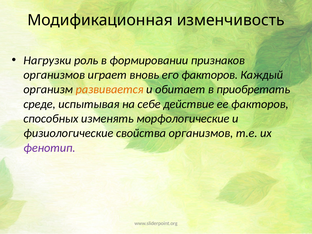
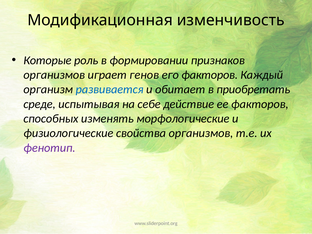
Нагрузки: Нагрузки -> Которые (47, 60)
вновь: вновь -> генов (144, 75)
развивается colour: orange -> blue (110, 89)
